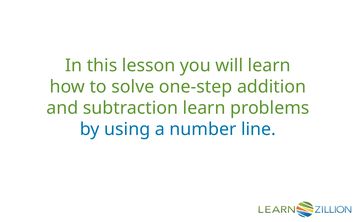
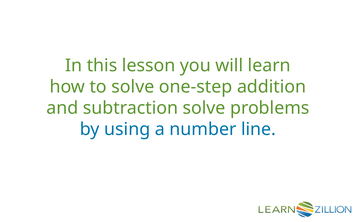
subtraction learn: learn -> solve (204, 108)
